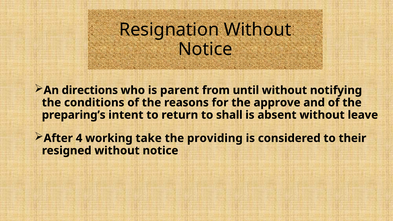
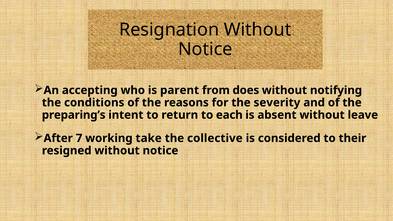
directions: directions -> accepting (90, 90)
until: until -> does (246, 90)
approve: approve -> severity (277, 103)
shall: shall -> each (229, 115)
4: 4 -> 7 (79, 138)
providing: providing -> collective (215, 138)
